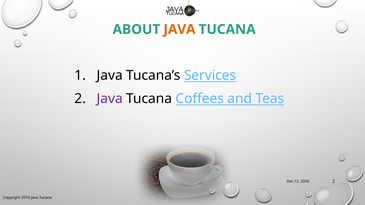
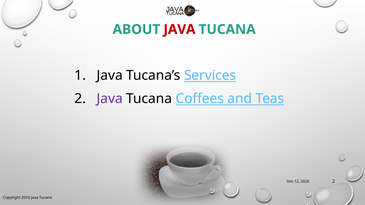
JAVA colour: orange -> red (179, 29)
